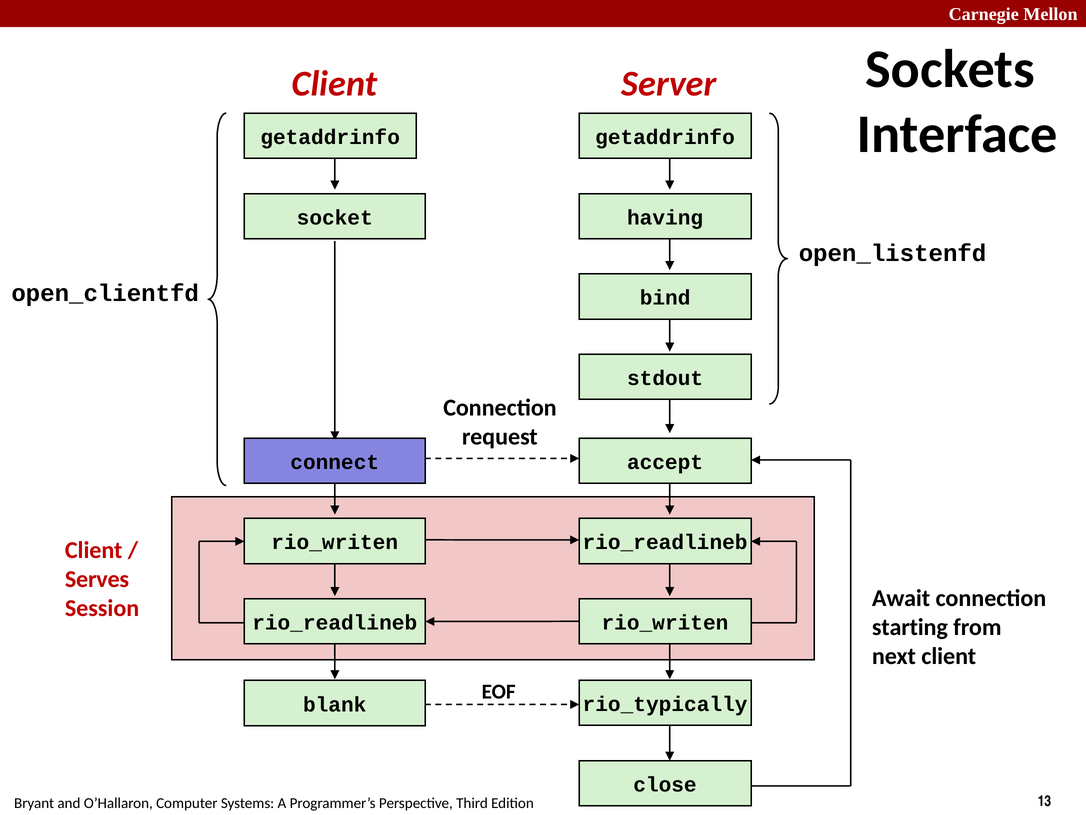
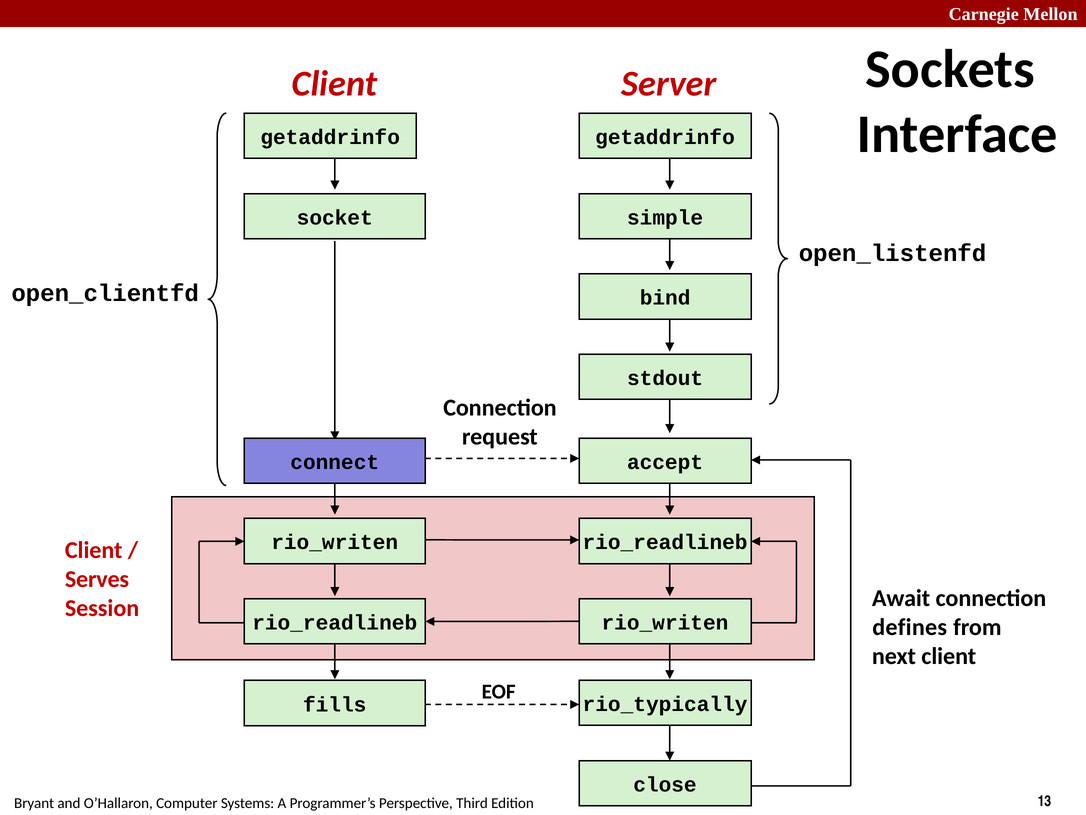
having: having -> simple (665, 218)
starting: starting -> defines (910, 627)
blank: blank -> fills (335, 704)
